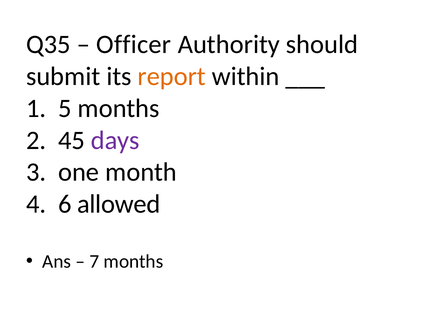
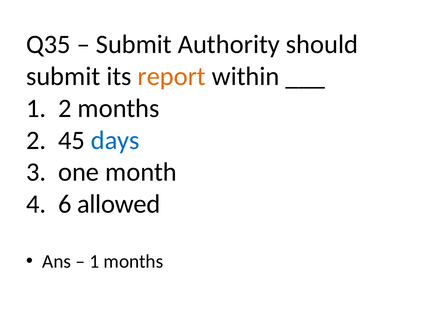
Officer: Officer -> Submit (134, 44)
1 5: 5 -> 2 (65, 108)
days colour: purple -> blue (115, 140)
7: 7 -> 1 (94, 261)
